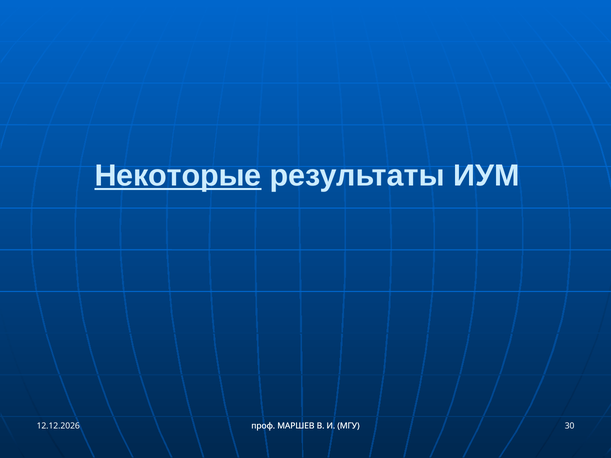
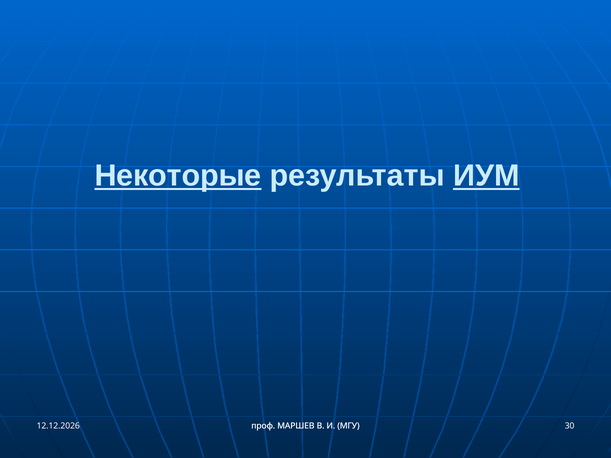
ИУМ underline: none -> present (486, 176)
